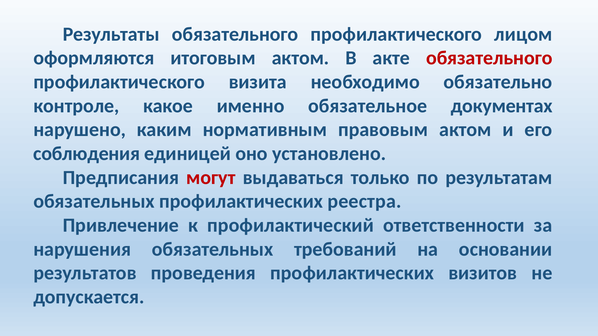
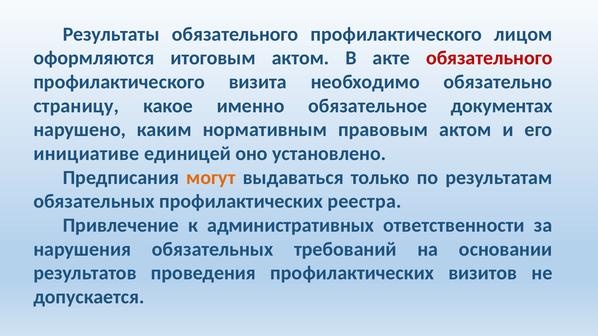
контроле: контроле -> страницу (76, 106)
соблюдения: соблюдения -> инициативе (86, 154)
могут colour: red -> orange (211, 178)
профилактический: профилактический -> административных (291, 226)
